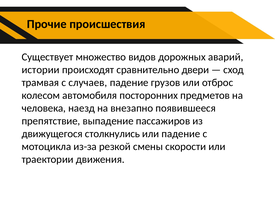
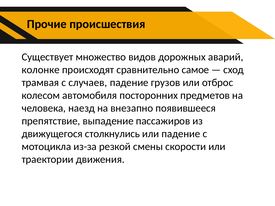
истории: истории -> колонке (41, 70)
двери: двери -> самое (195, 70)
